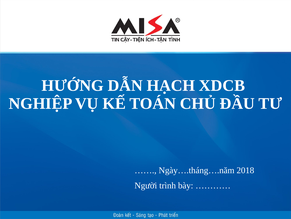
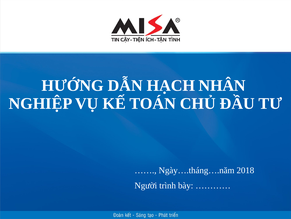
XDCB: XDCB -> NHÂN (222, 85)
